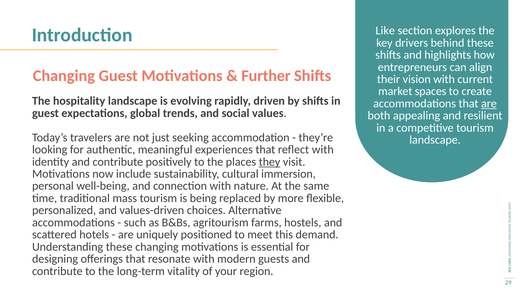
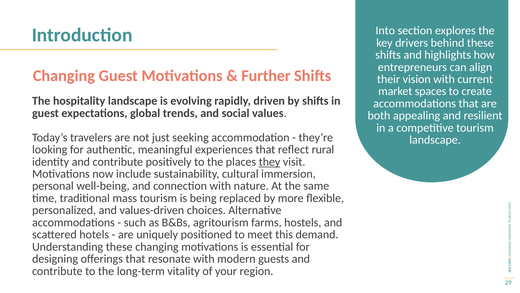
Like: Like -> Into (385, 31)
are underline: present -> none (489, 103)
reflect with: with -> rural (323, 149)
